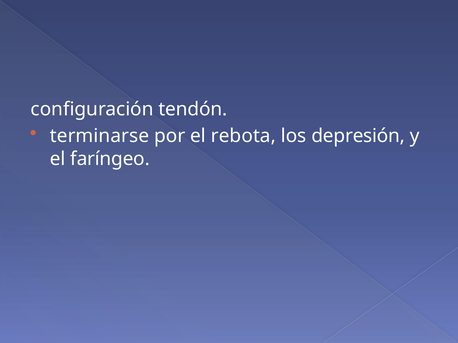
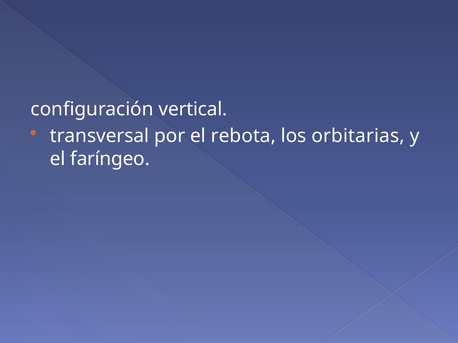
tendón: tendón -> vertical (193, 109)
terminarse: terminarse -> transversal (100, 136)
depresión: depresión -> orbitarias (358, 136)
